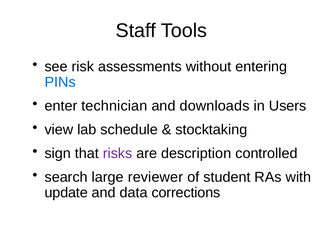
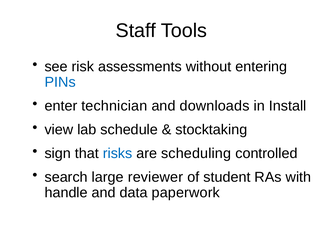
Users: Users -> Install (288, 106)
risks colour: purple -> blue (118, 154)
description: description -> scheduling (196, 154)
update: update -> handle (66, 193)
corrections: corrections -> paperwork (186, 193)
